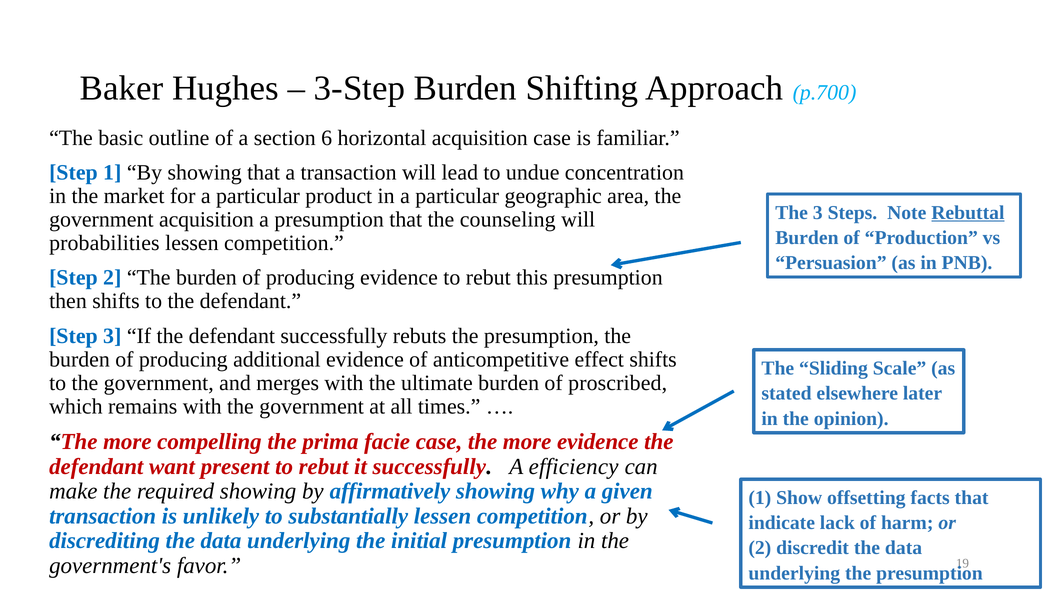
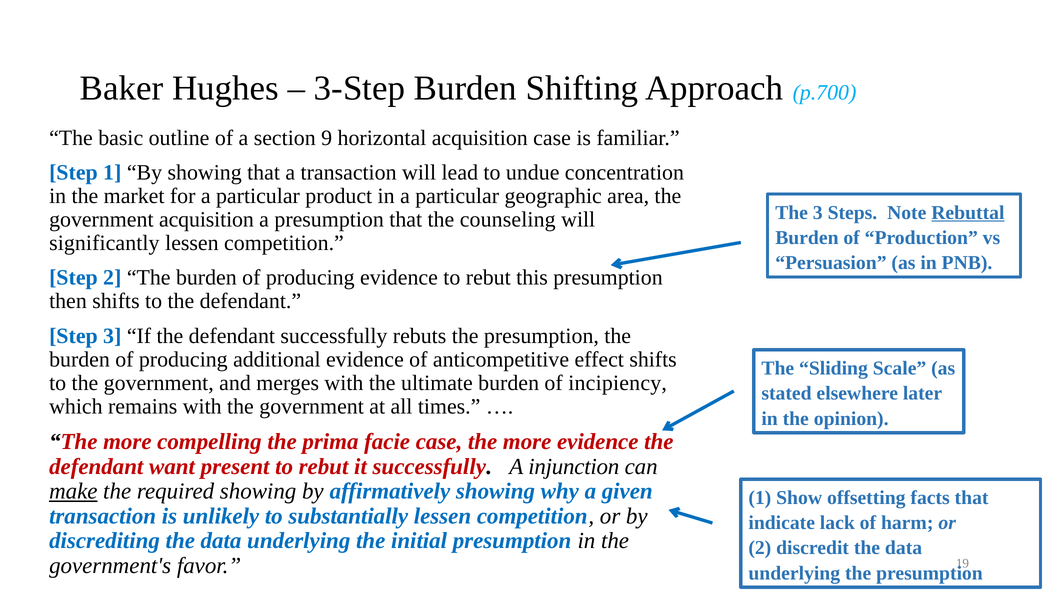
6: 6 -> 9 (327, 138)
probabilities: probabilities -> significantly (104, 243)
proscribed: proscribed -> incipiency (618, 383)
efficiency: efficiency -> injunction (574, 467)
make underline: none -> present (73, 491)
